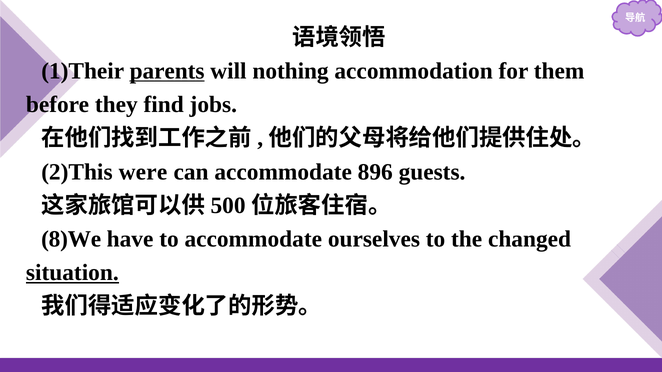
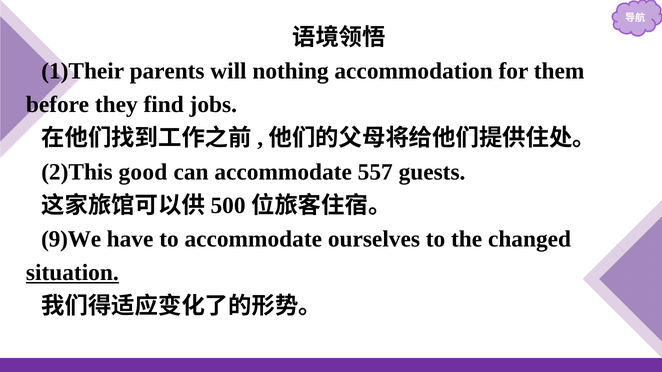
parents underline: present -> none (167, 71)
were: were -> good (143, 172)
896: 896 -> 557 (375, 172)
8)We: 8)We -> 9)We (71, 239)
